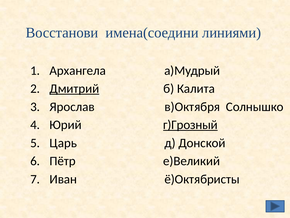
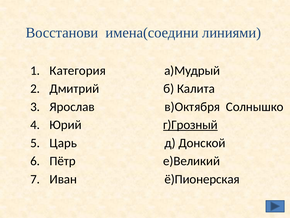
Архангела: Архангела -> Категория (78, 70)
Дмитрий underline: present -> none (74, 89)
ё)Октябристы: ё)Октябристы -> ё)Пионерская (202, 179)
